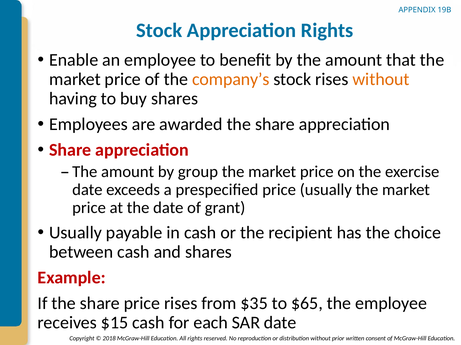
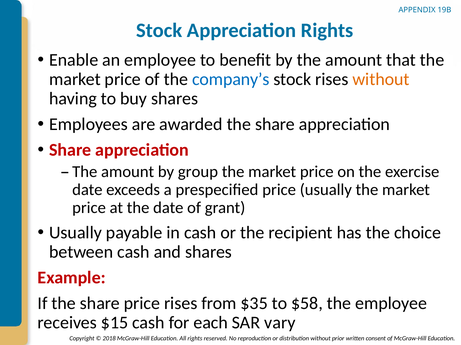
company’s colour: orange -> blue (231, 79)
$65: $65 -> $58 (307, 304)
SAR date: date -> vary (280, 323)
